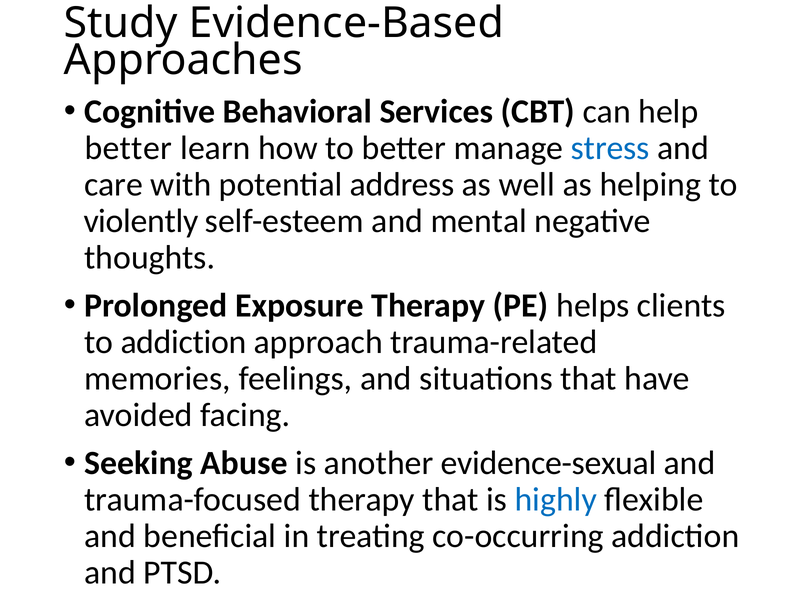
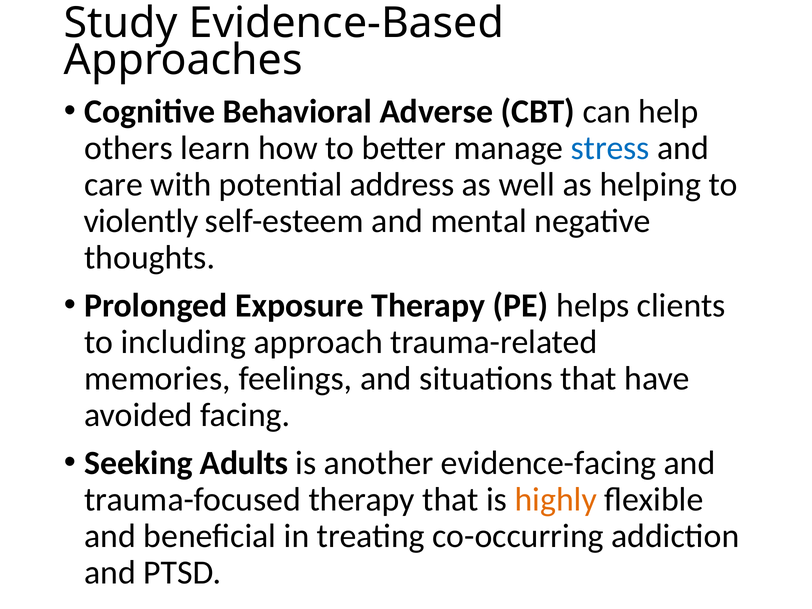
Services: Services -> Adverse (436, 112)
better: better -> others (128, 148)
to addiction: addiction -> including (183, 342)
Abuse: Abuse -> Adults (244, 463)
evidence-sexual: evidence-sexual -> evidence-facing (549, 463)
highly colour: blue -> orange (556, 499)
